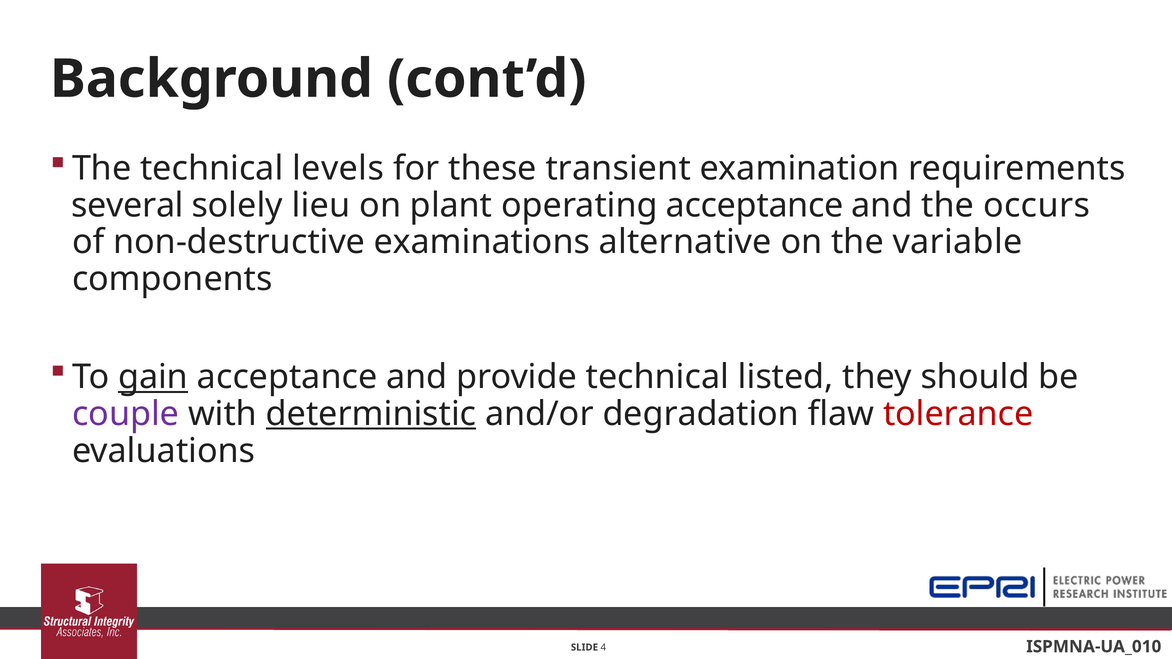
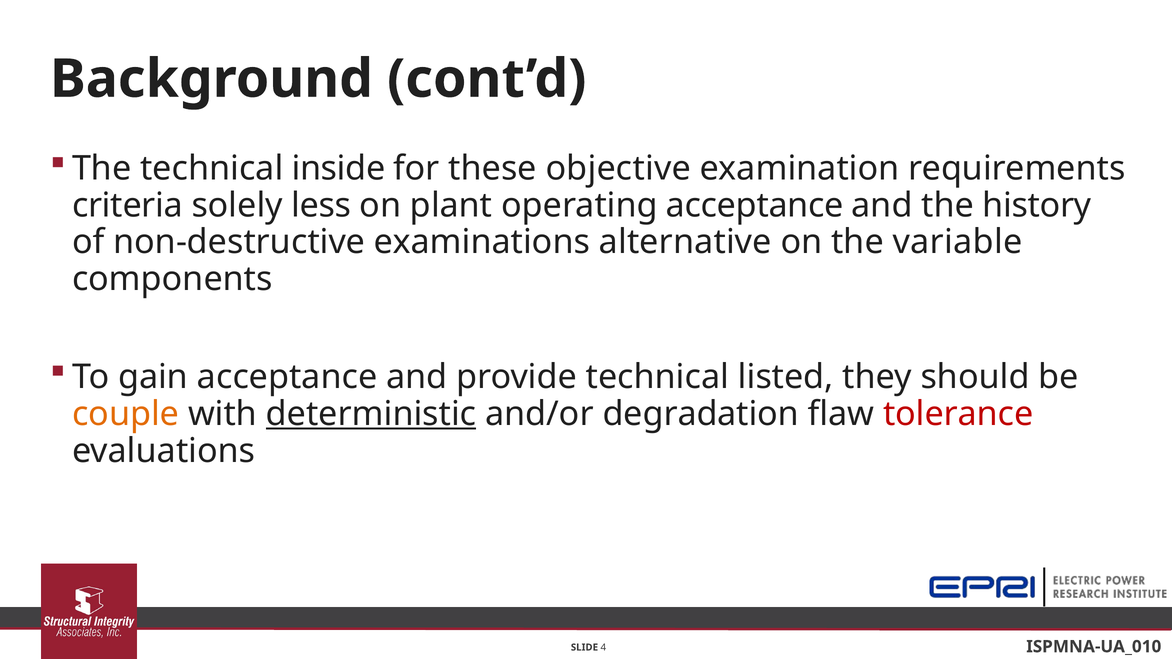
levels: levels -> inside (338, 169)
transient: transient -> objective (618, 169)
several: several -> criteria (128, 205)
lieu: lieu -> less (321, 205)
occurs: occurs -> history (1037, 205)
gain underline: present -> none (153, 377)
couple colour: purple -> orange (126, 414)
